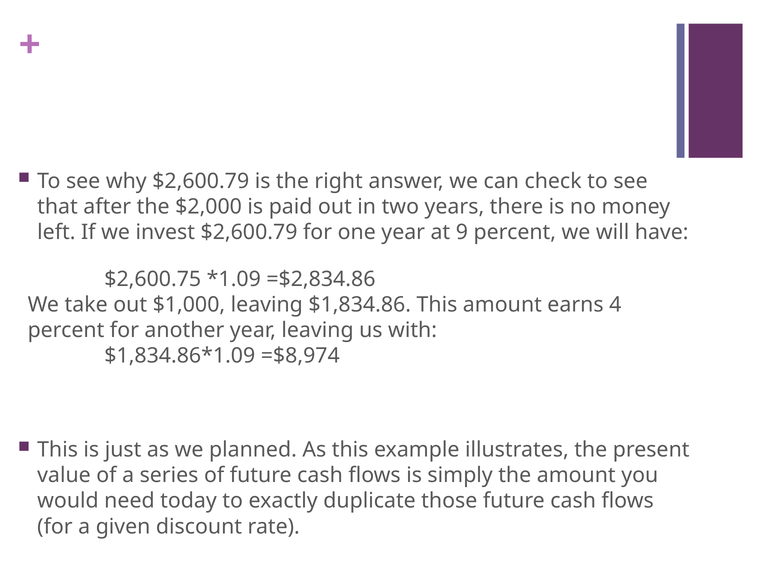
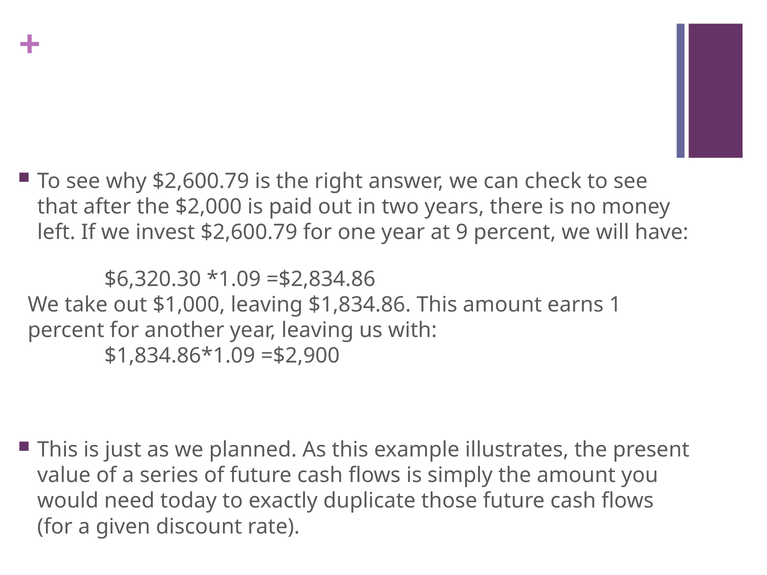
$2,600.75: $2,600.75 -> $6,320.30 (153, 279)
4: 4 -> 1 (615, 305)
=$8,974: =$8,974 -> =$2,900 (300, 356)
